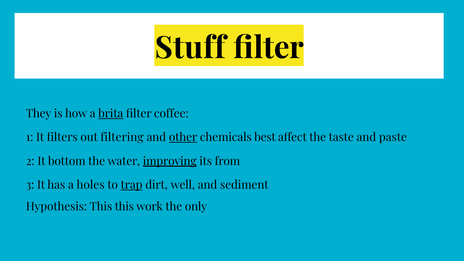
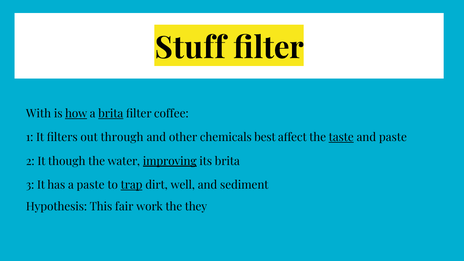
They: They -> With (38, 114)
how underline: none -> present (76, 114)
filtering: filtering -> through (122, 137)
other underline: present -> none (183, 137)
taste underline: none -> present (341, 137)
bottom: bottom -> though (67, 161)
its from: from -> brita (227, 161)
a holes: holes -> paste (91, 185)
This this: this -> fair (124, 207)
only: only -> they (196, 207)
